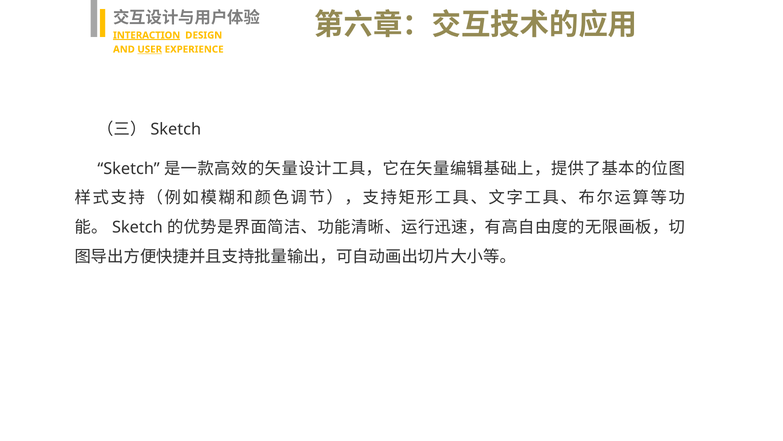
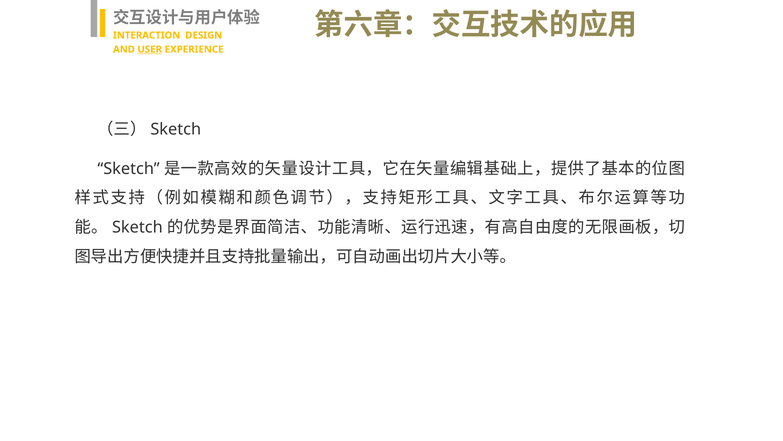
INTERACTION underline: present -> none (147, 35)
